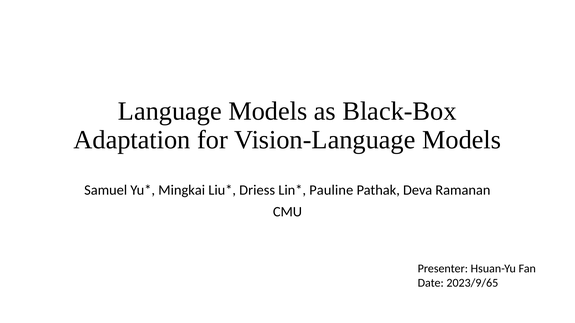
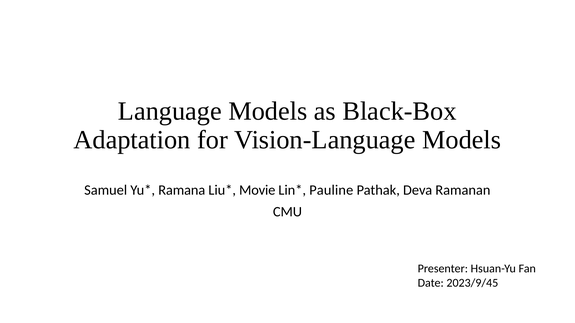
Mingkai: Mingkai -> Ramana (182, 190)
Driess: Driess -> Movie (257, 190)
2023/9/65: 2023/9/65 -> 2023/9/45 (472, 283)
